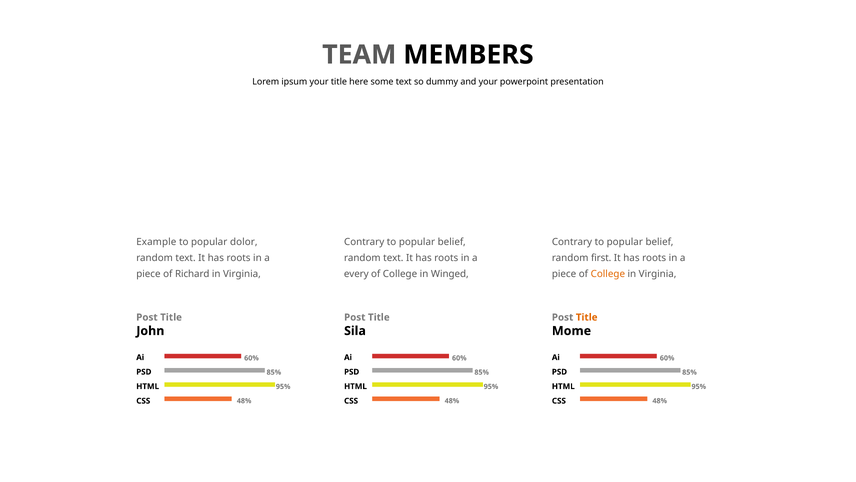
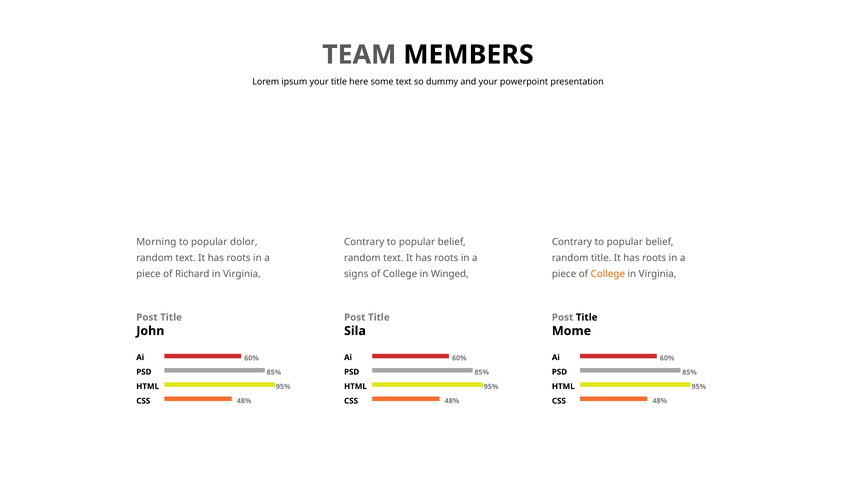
Example: Example -> Morning (156, 242)
random first: first -> title (601, 258)
every: every -> signs (356, 274)
Title colour: orange -> black (587, 317)
